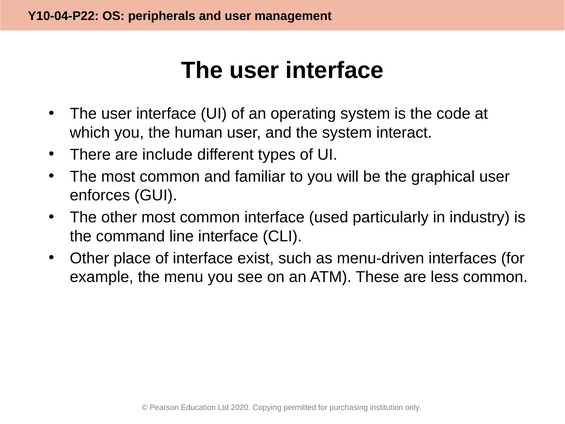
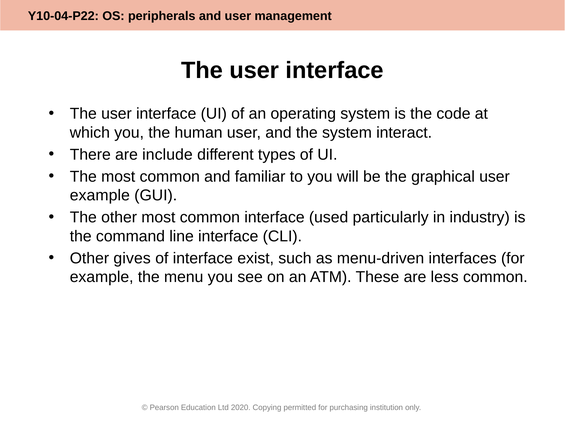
enforces: enforces -> example (100, 195)
place: place -> gives (132, 258)
